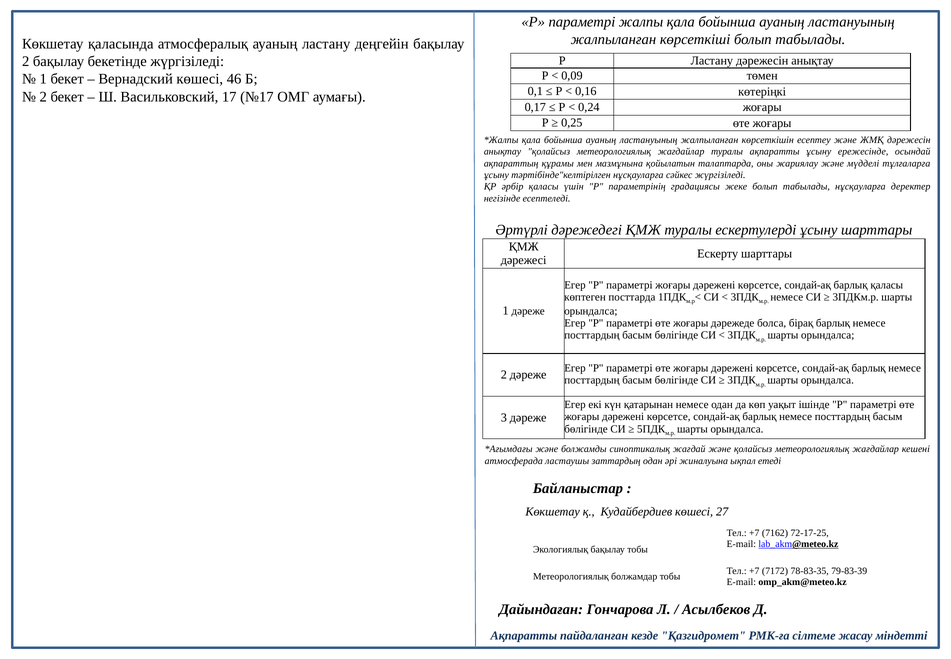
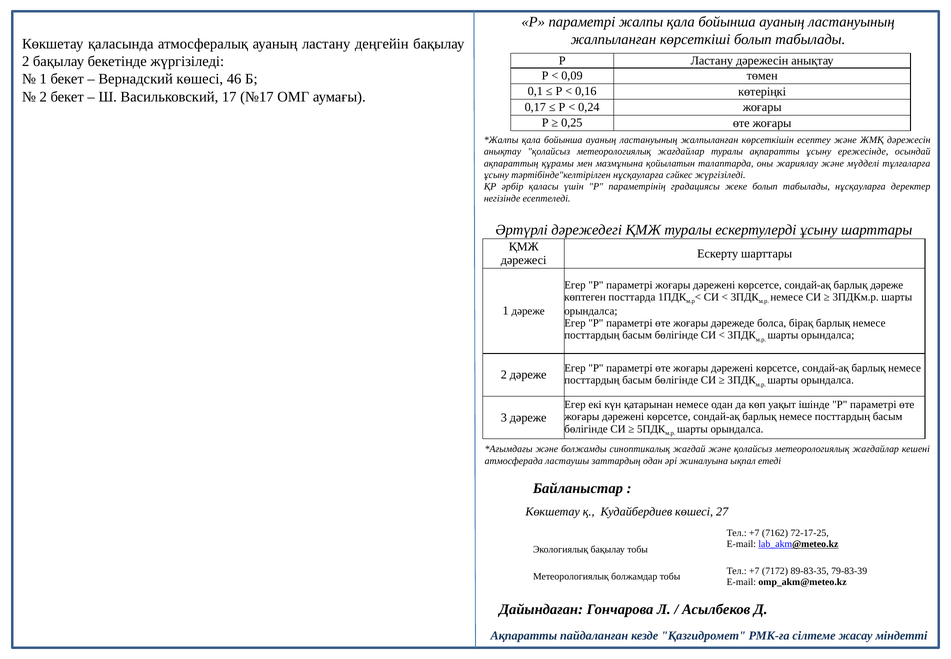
барлық қаласы: қаласы -> дәреже (887, 285)
78-83-35: 78-83-35 -> 89-83-35 (810, 571)
